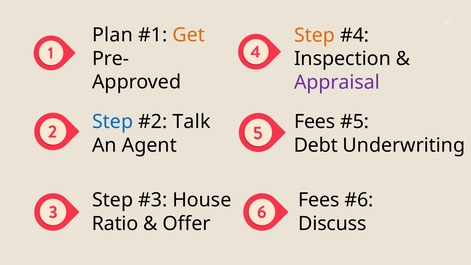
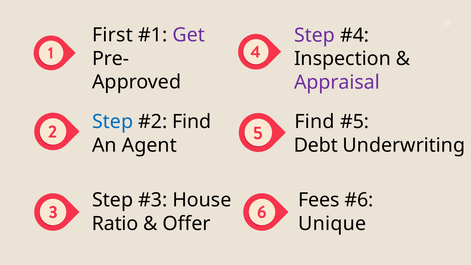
Plan: Plan -> First (113, 35)
Get colour: orange -> purple (189, 35)
Step colour: orange -> purple (315, 35)
Talk: Talk -> Find (192, 122)
Fees: Fees -> Find (314, 122)
Discuss: Discuss -> Unique (332, 224)
